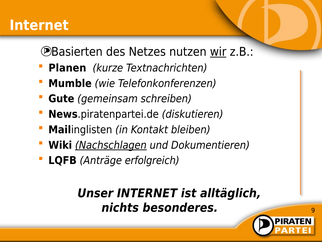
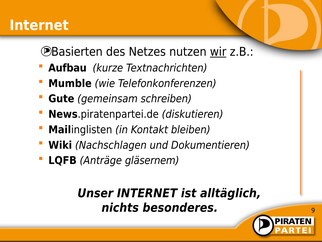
Planen: Planen -> Aufbau (68, 68)
Nachschlagen underline: present -> none (111, 145)
erfolgreich: erfolgreich -> gläsernem (152, 160)
